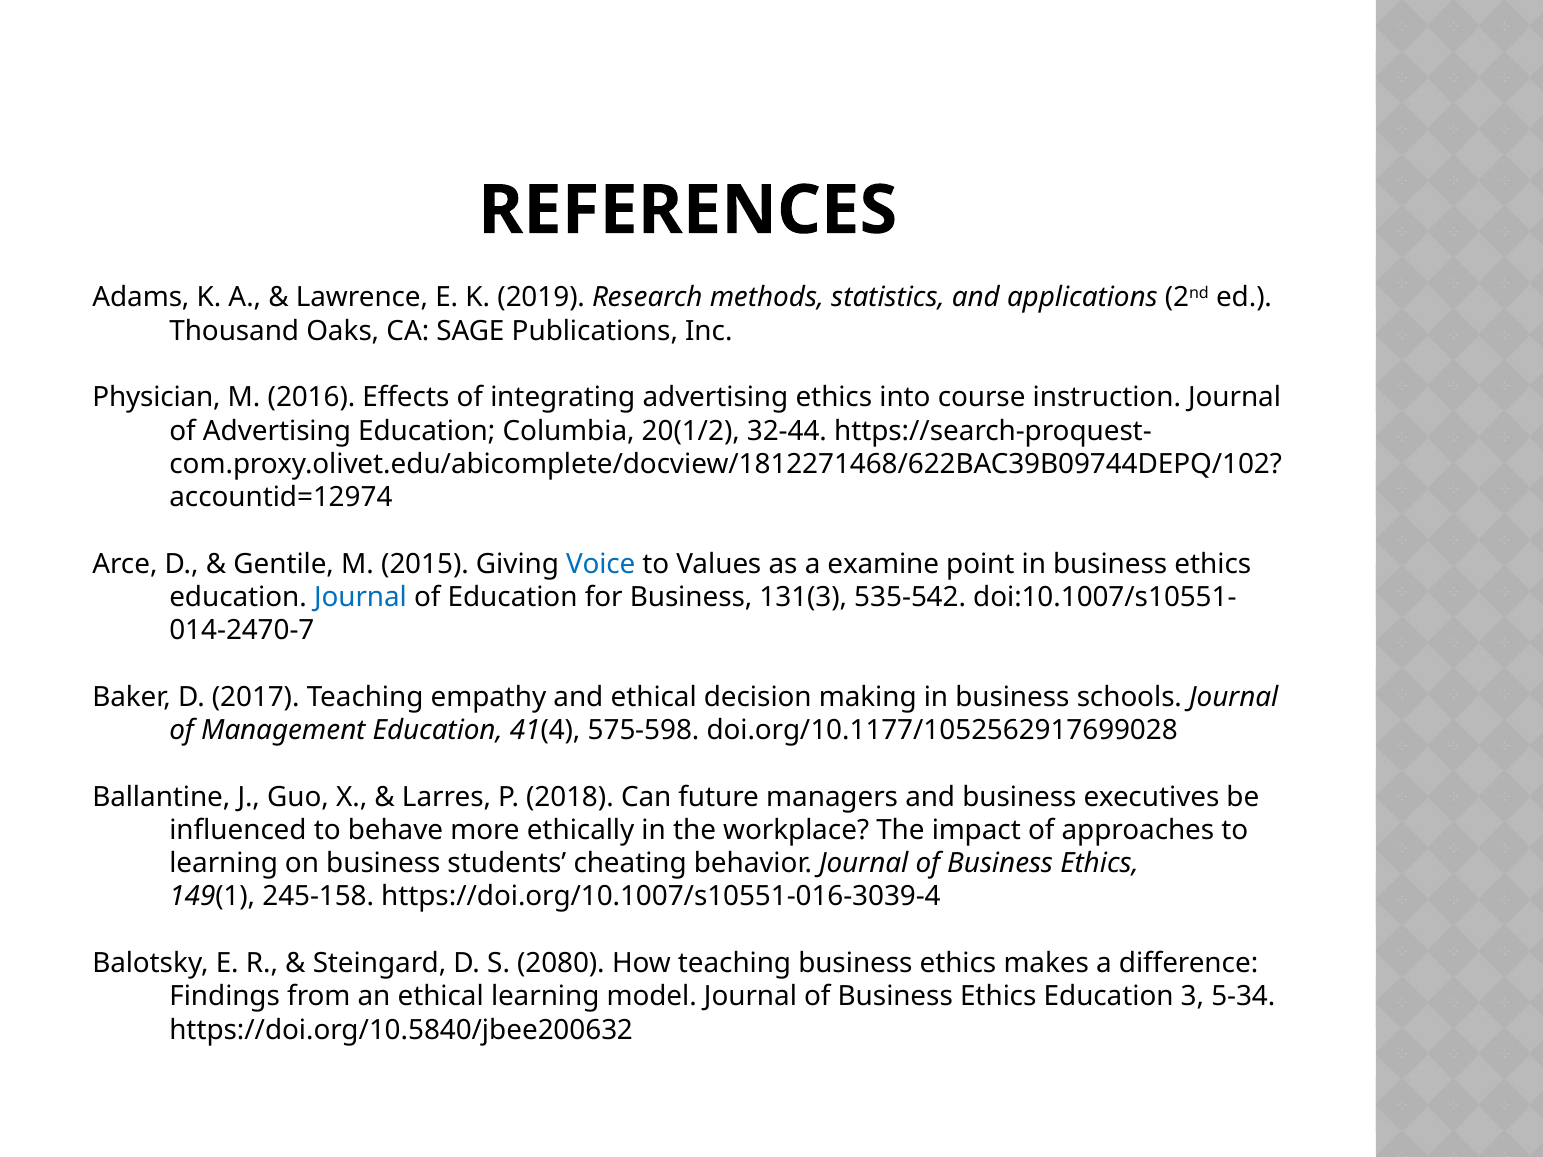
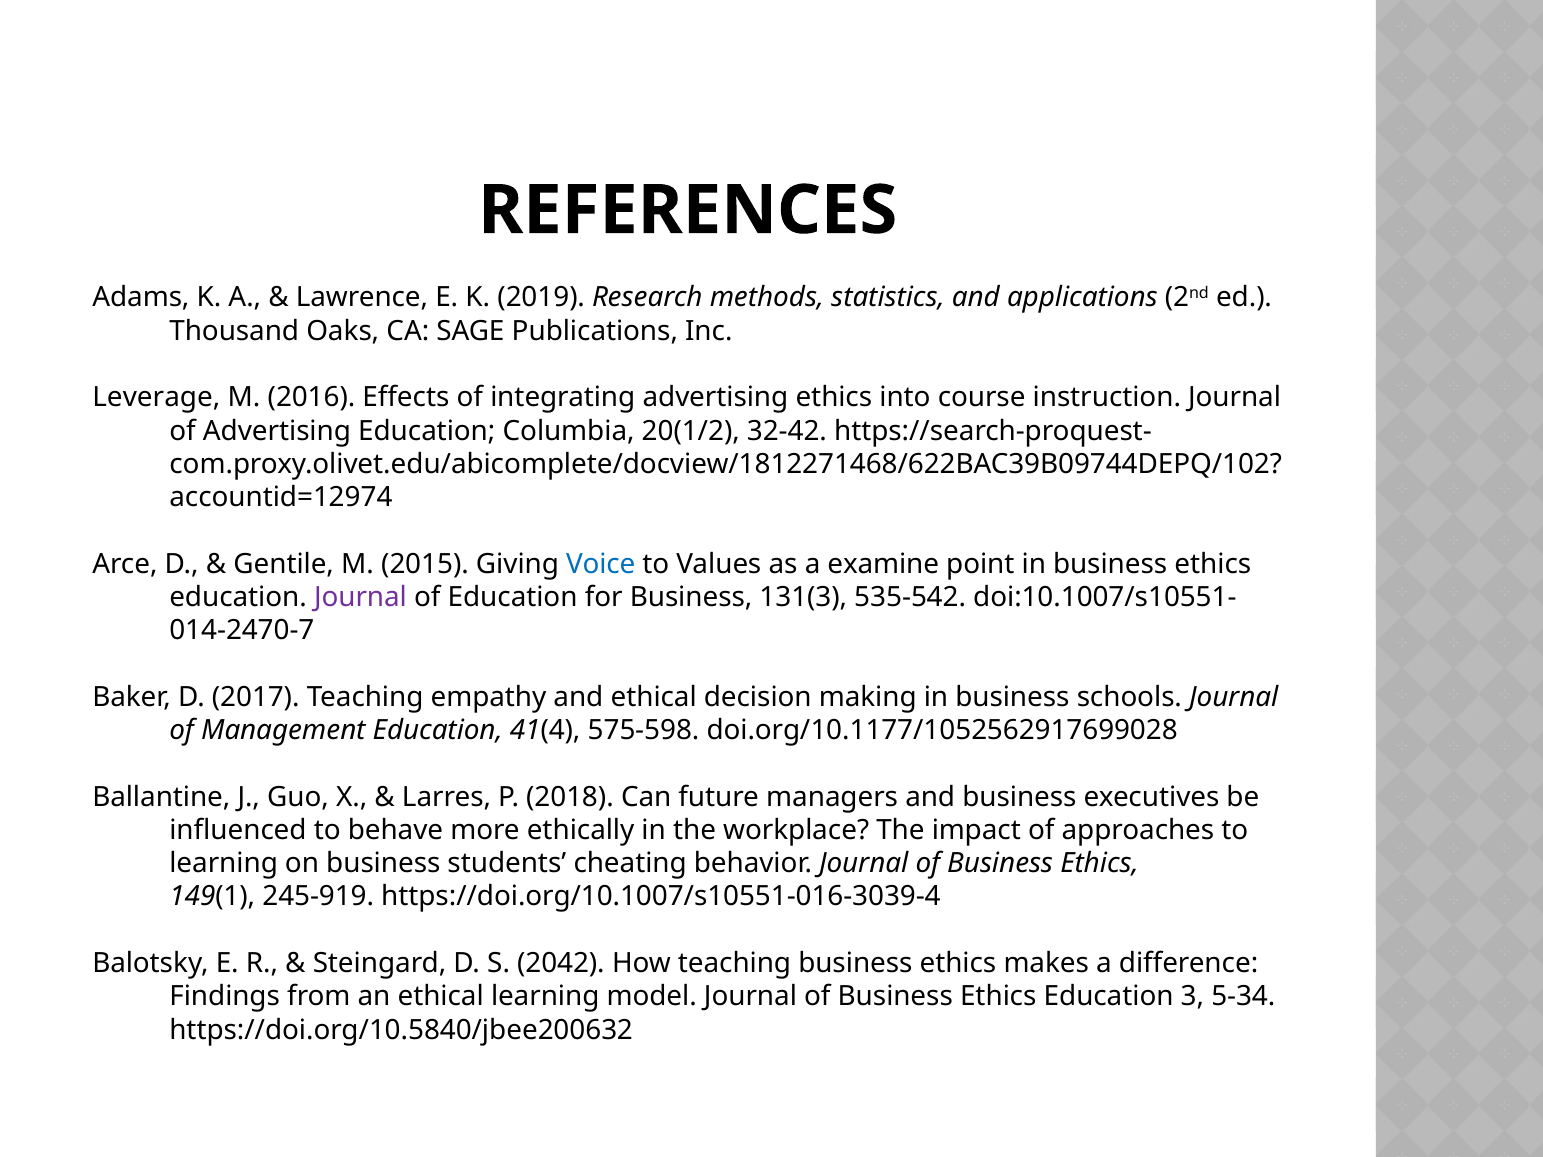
Physician: Physician -> Leverage (156, 398)
32-44: 32-44 -> 32-42 (787, 431)
Journal colour: blue -> purple (360, 597)
245-158: 245-158 -> 245-919 (318, 897)
2080: 2080 -> 2042 (561, 964)
